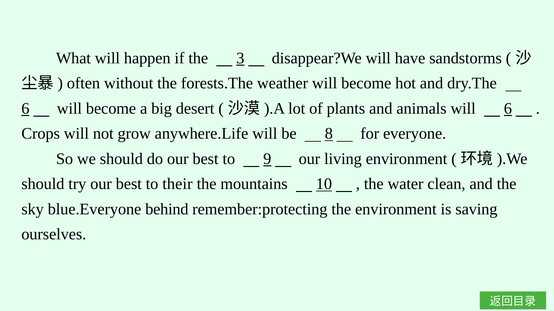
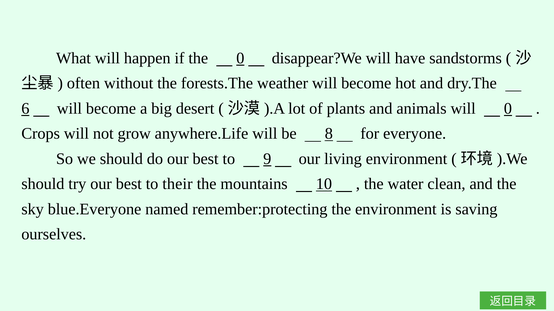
the 3: 3 -> 0 (240, 58)
will 6: 6 -> 0 (508, 109)
behind: behind -> named (167, 209)
